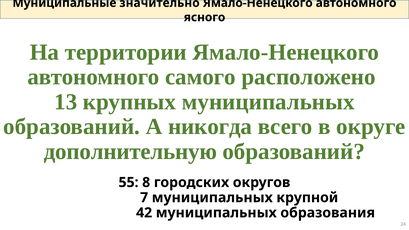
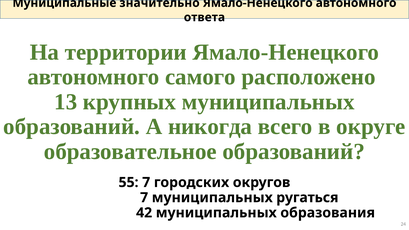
ясного: ясного -> ответа (204, 17)
дополнительную: дополнительную -> образовательное (130, 152)
55 8: 8 -> 7 (146, 182)
крупной: крупной -> ругаться (307, 198)
